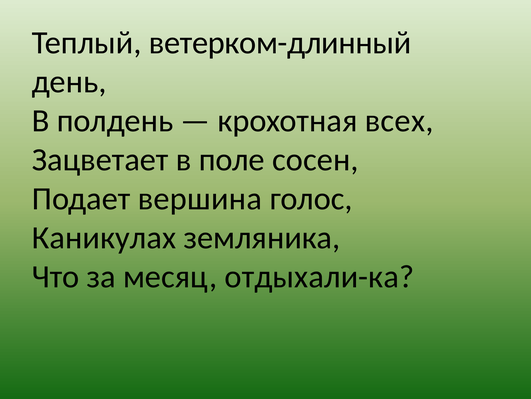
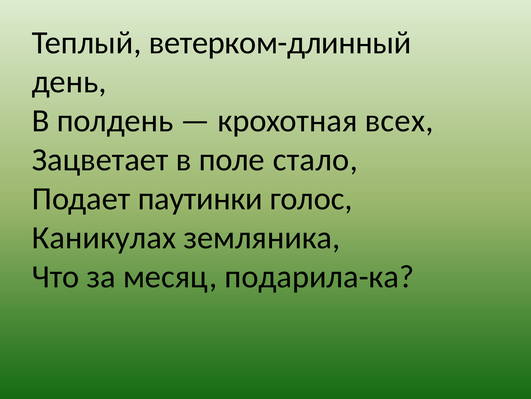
сосен: сосен -> стало (315, 159)
вершина: вершина -> паутинки (200, 198)
отдыхали-ка: отдыхали-ка -> подарила-ка (319, 276)
